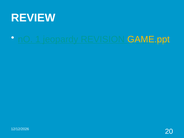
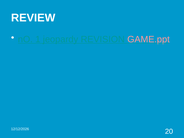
GAME.ppt colour: yellow -> pink (149, 39)
